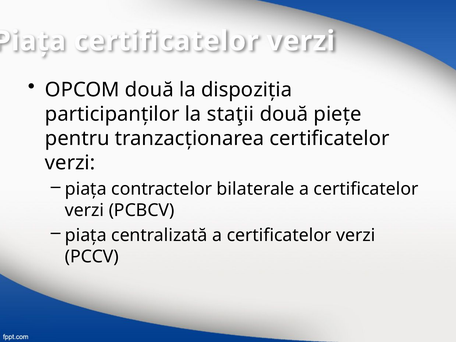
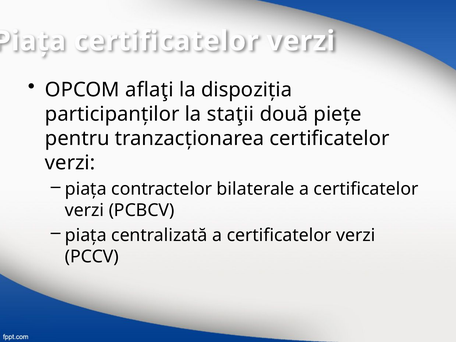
OPCOM două: două -> aflaţi (149, 90)
